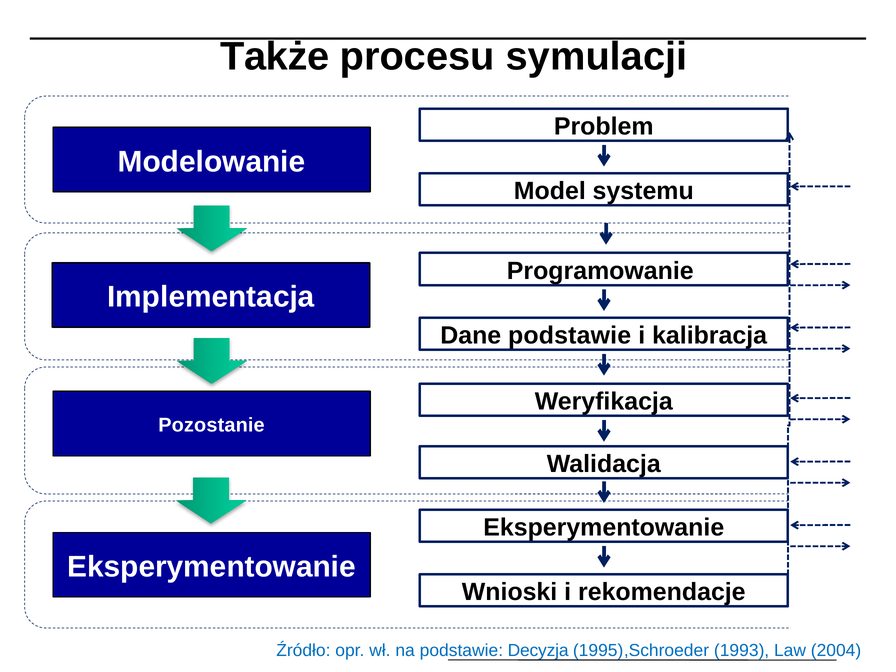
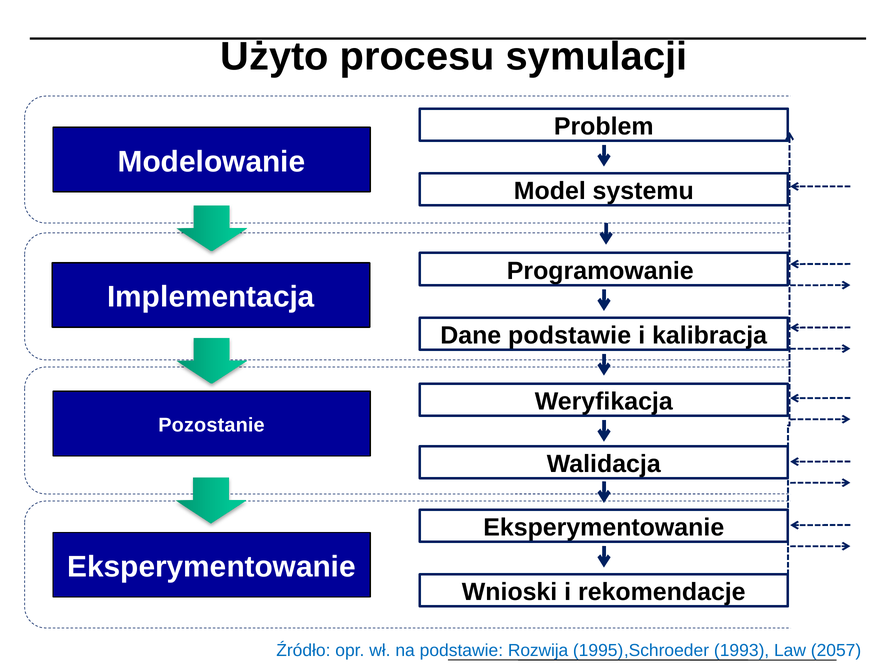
Także: Także -> Użyto (275, 57)
Decyzja: Decyzja -> Rozwija (538, 651)
2004: 2004 -> 2057 (836, 651)
